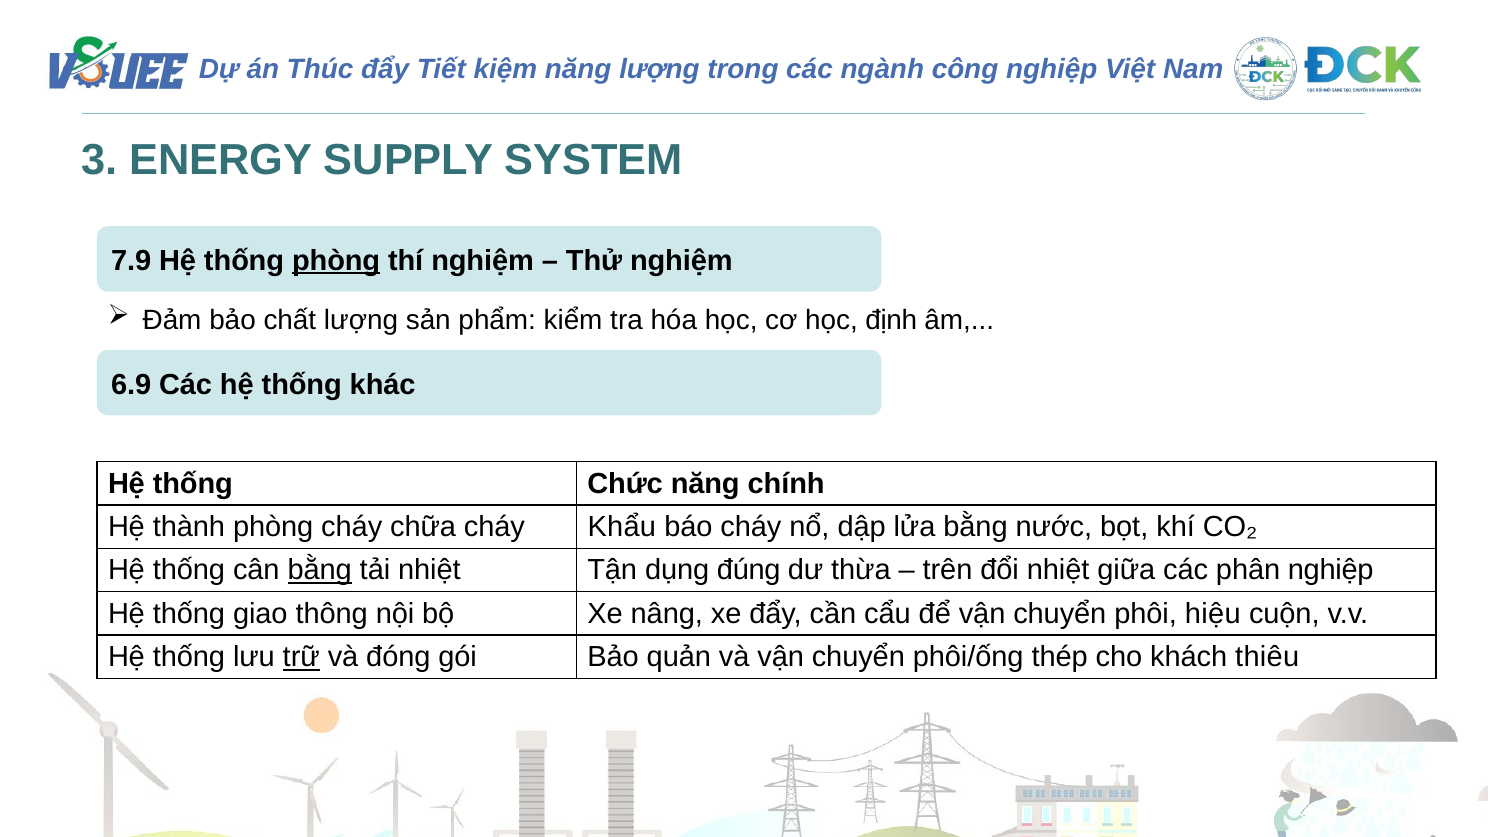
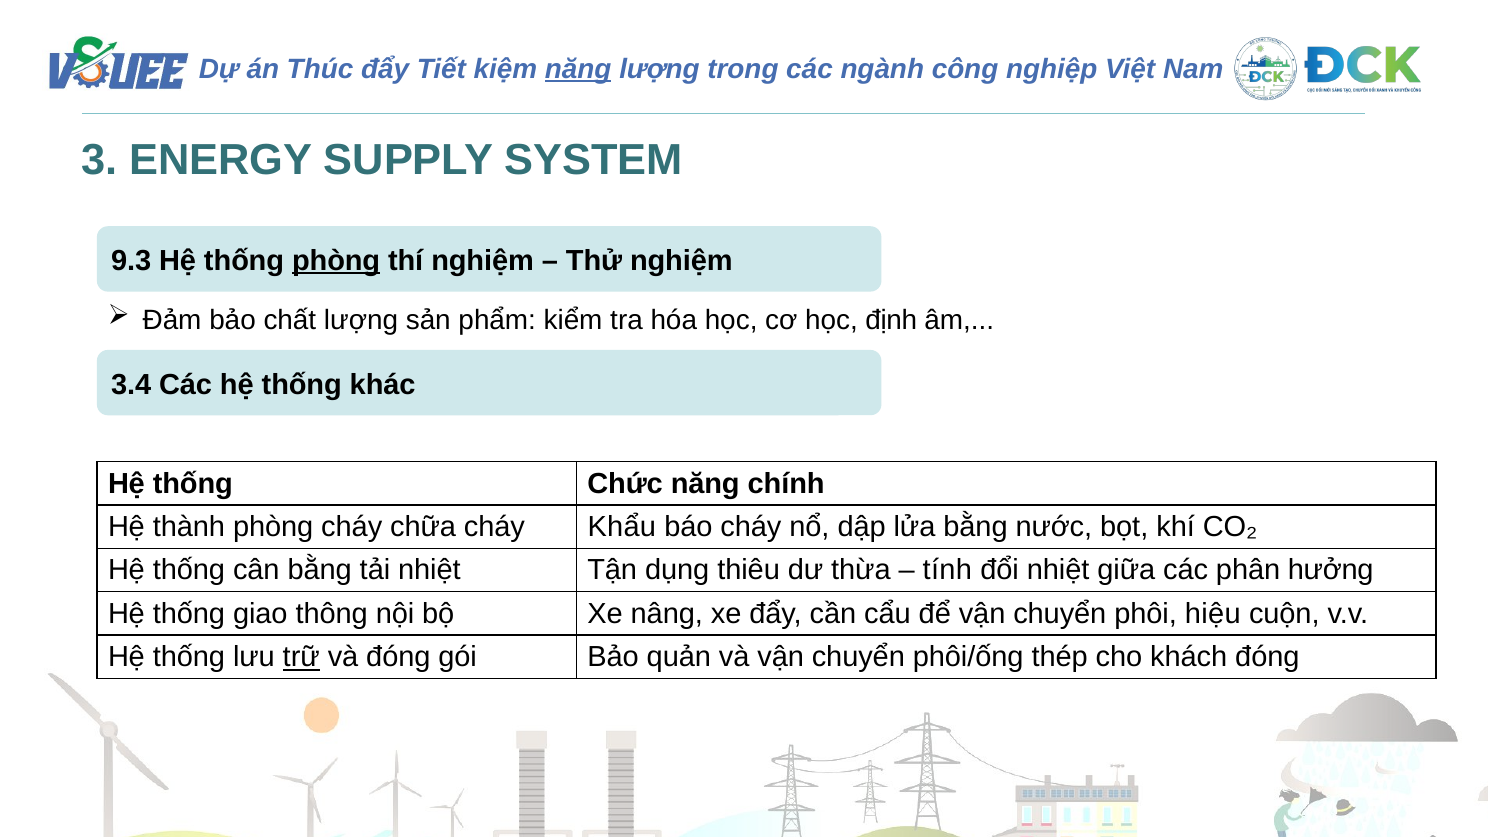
năng underline: none -> present (578, 69)
7.9: 7.9 -> 9.3 (131, 261)
6.9: 6.9 -> 3.4 (131, 385)
bằng underline: present -> none (320, 570)
đúng: đúng -> thiêu (749, 570)
trên: trên -> tính (947, 570)
phân nghiệp: nghiệp -> hưởng (1331, 570)
khách thiêu: thiêu -> đóng (1267, 657)
